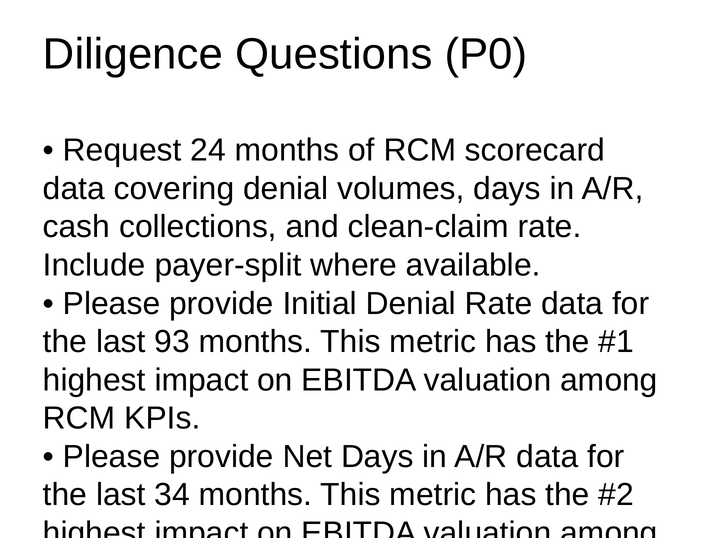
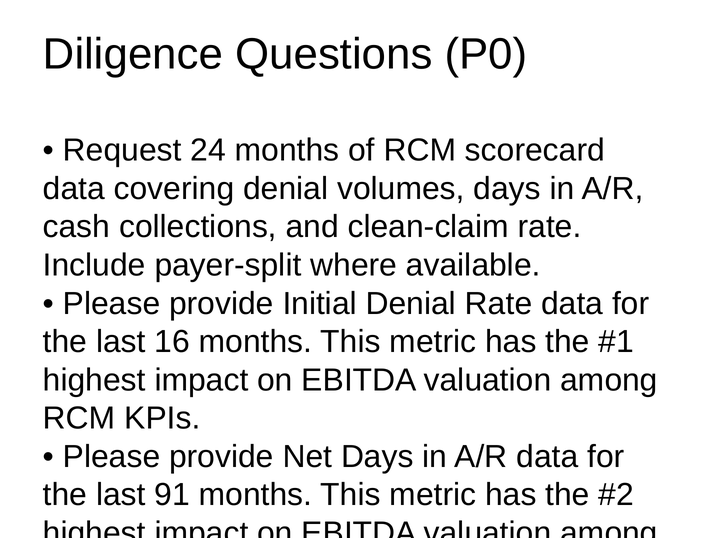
93: 93 -> 16 (172, 342)
34: 34 -> 91 (172, 495)
